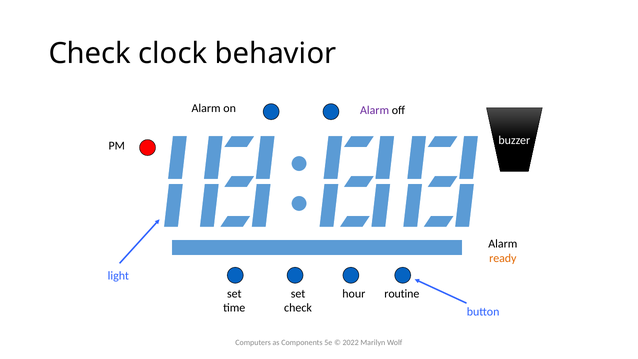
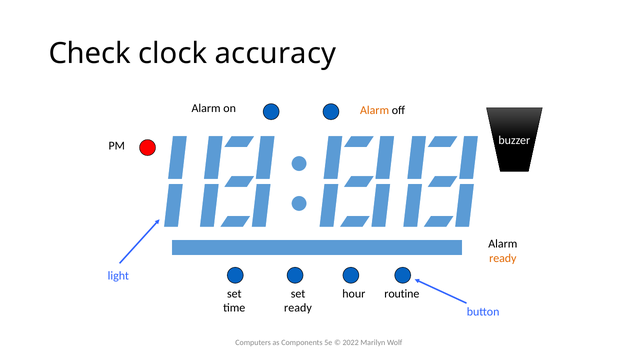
behavior: behavior -> accuracy (275, 54)
Alarm colour: purple -> orange (375, 110)
check: check -> ready (298, 308)
